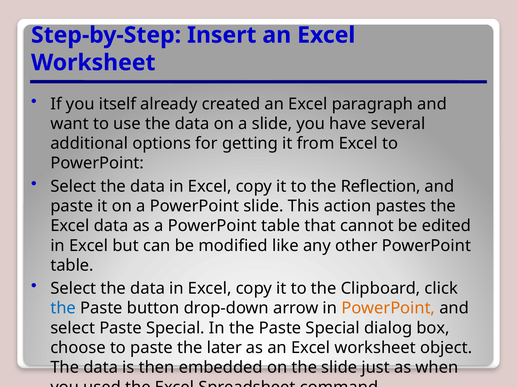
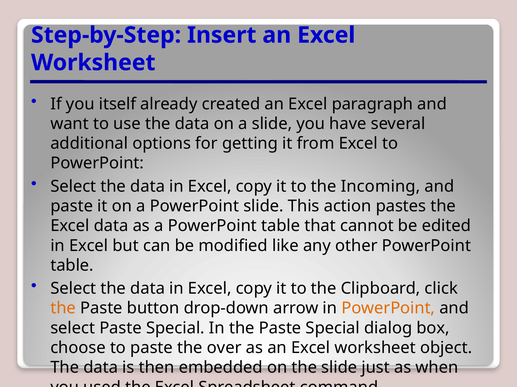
Reflection: Reflection -> Incoming (380, 187)
the colour: blue -> orange (63, 309)
later: later -> over (224, 348)
